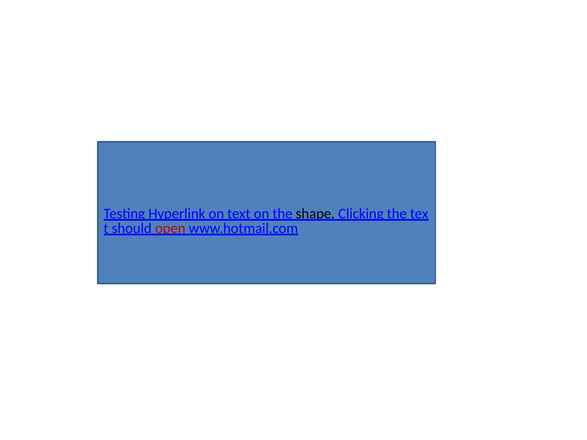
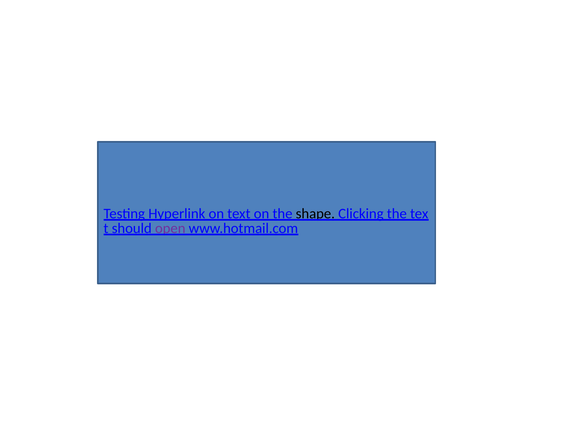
open colour: red -> purple (170, 228)
